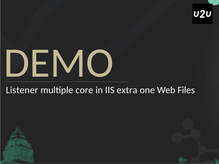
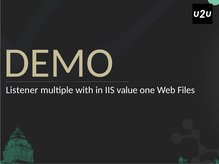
core: core -> with (84, 90)
extra: extra -> value (127, 90)
